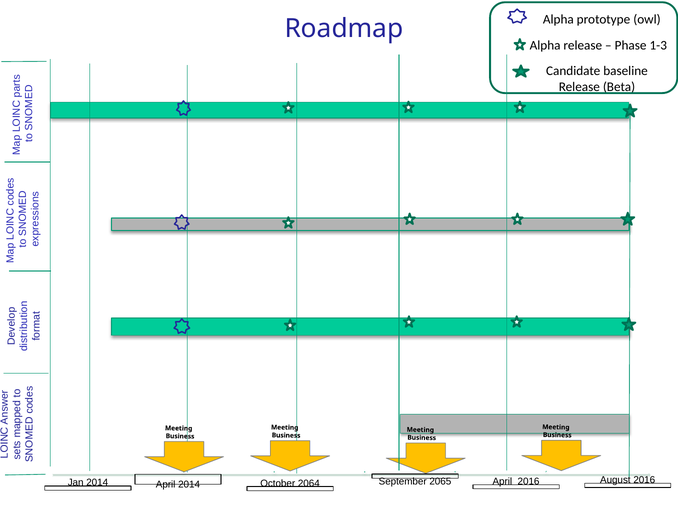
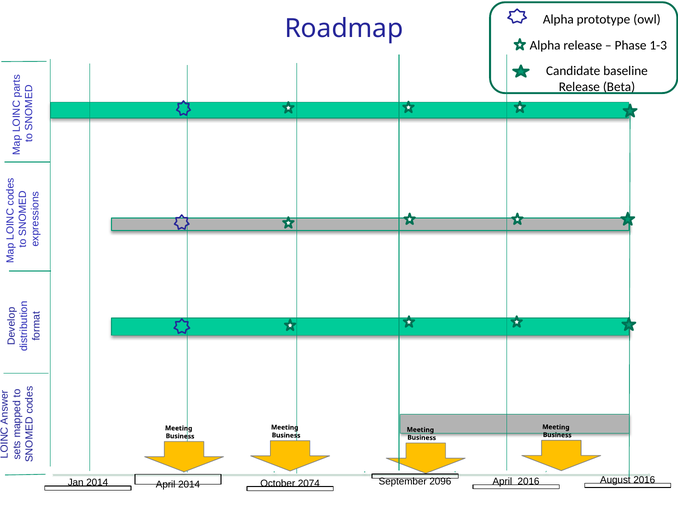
2065: 2065 -> 2096 (440, 482)
2064: 2064 -> 2074 (309, 484)
